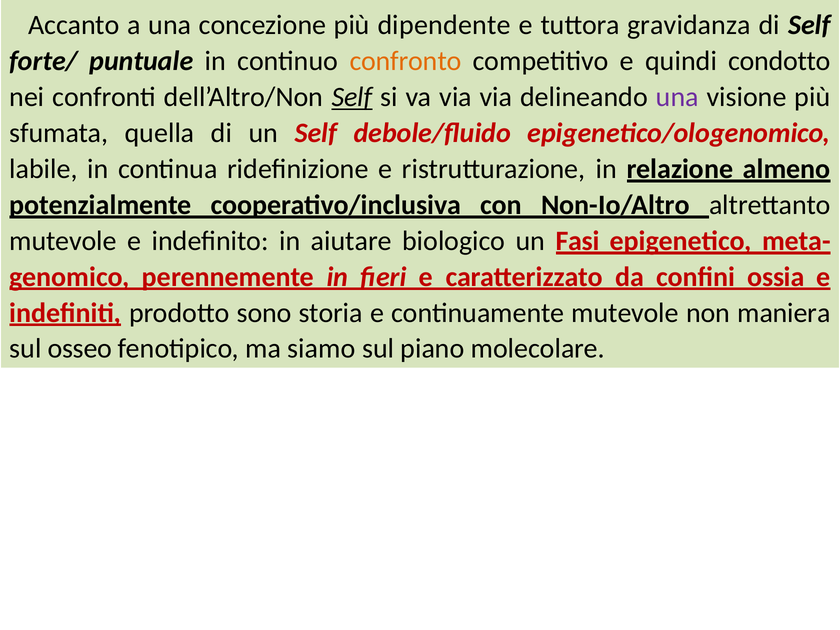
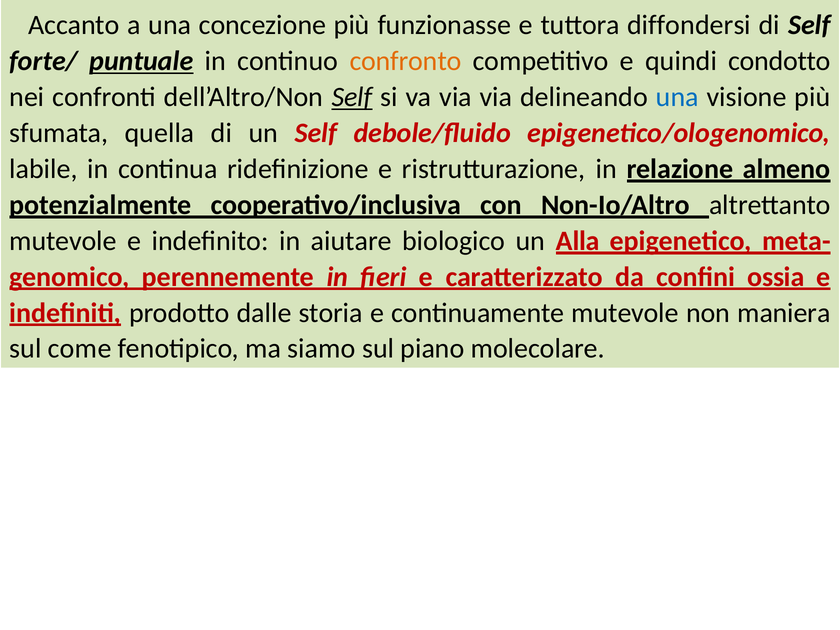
dipendente: dipendente -> funzionasse (444, 25)
gravidanza: gravidanza -> diffondersi (689, 25)
puntuale underline: none -> present (141, 61)
una colour: purple -> blue (677, 97)
Fasi: Fasi -> Alla (578, 241)
sono: sono -> dalle (264, 313)
osseo: osseo -> come (80, 349)
